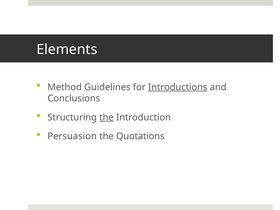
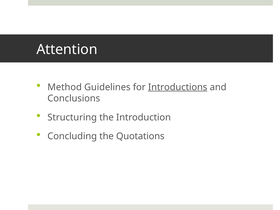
Elements: Elements -> Attention (67, 49)
the underline: present -> none (107, 117)
Persuasion: Persuasion -> Concluding (72, 136)
